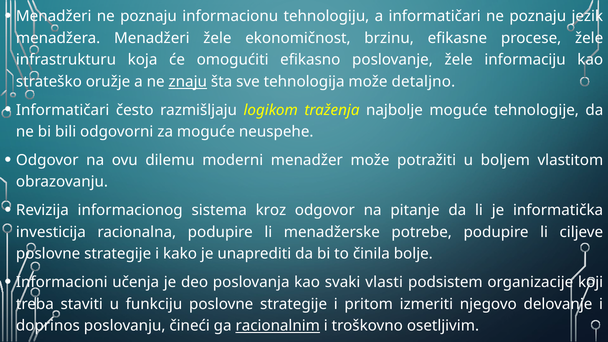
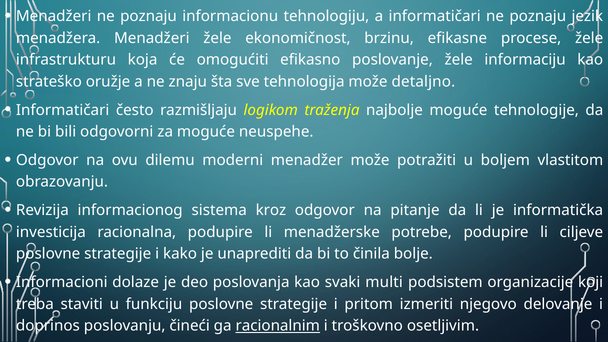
znaju underline: present -> none (188, 82)
učenja: učenja -> dolaze (136, 282)
vlasti: vlasti -> multi (384, 282)
